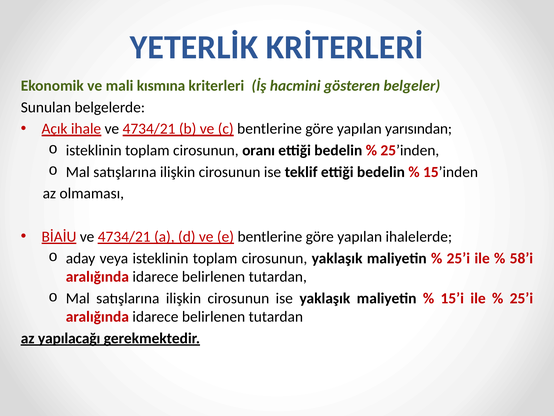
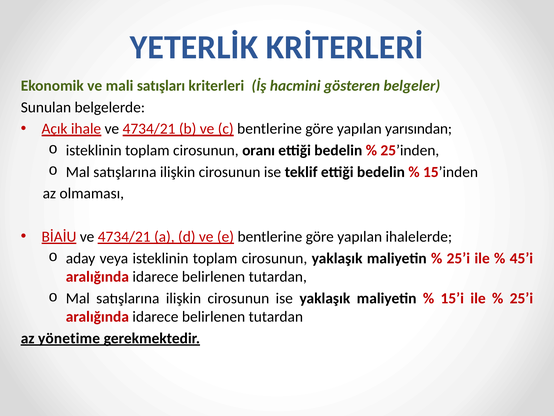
kısmına: kısmına -> satışları (161, 86)
58’i: 58’i -> 45’i (521, 258)
yapılacağı: yapılacağı -> yönetime (69, 338)
